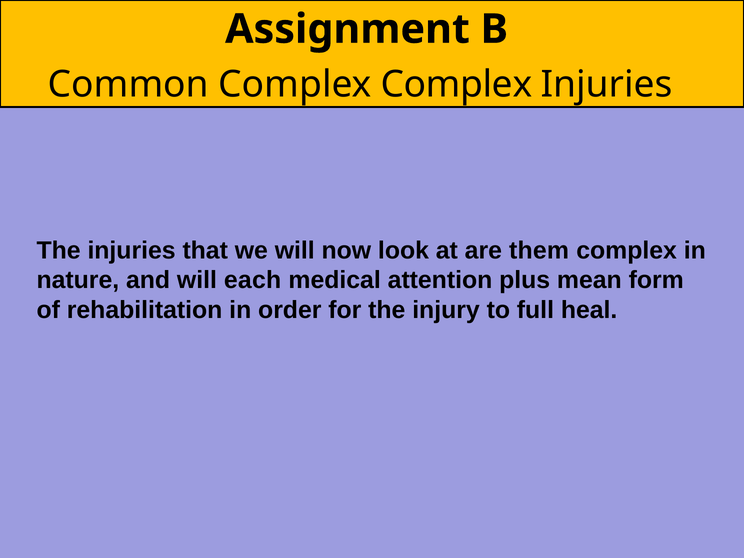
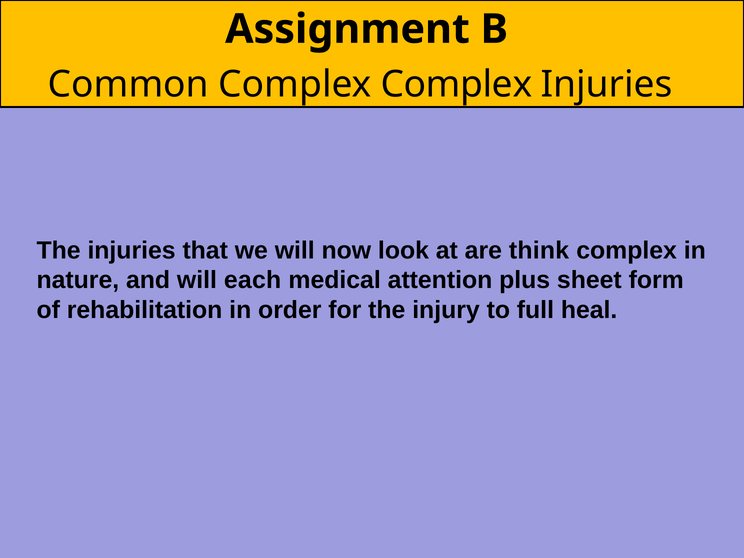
them: them -> think (539, 250)
mean: mean -> sheet (589, 280)
